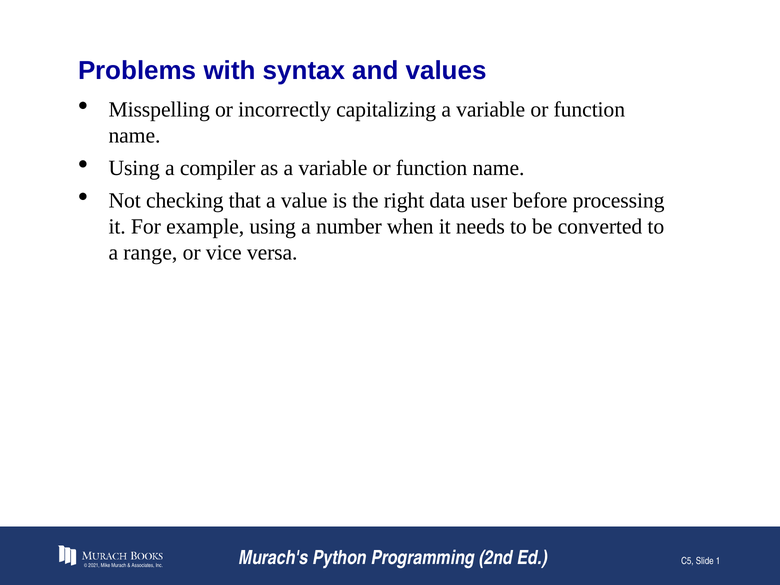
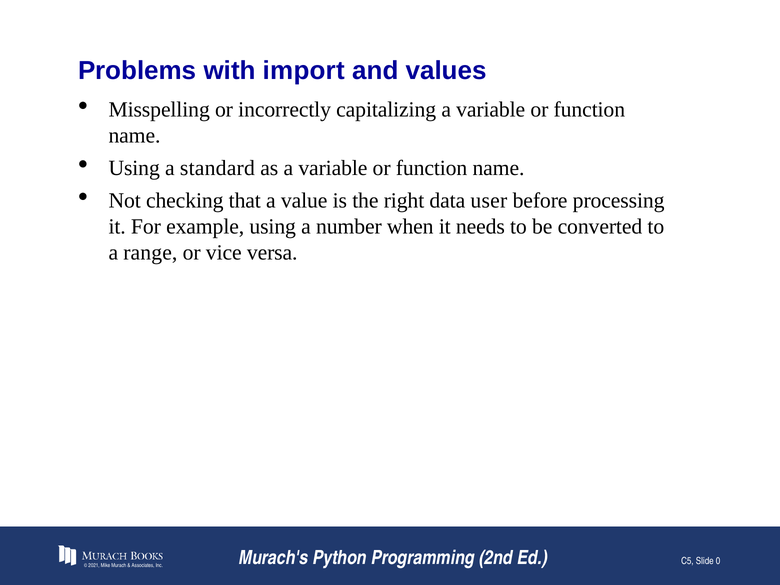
syntax: syntax -> import (304, 71)
compiler: compiler -> standard (217, 168)
1: 1 -> 0 (718, 561)
